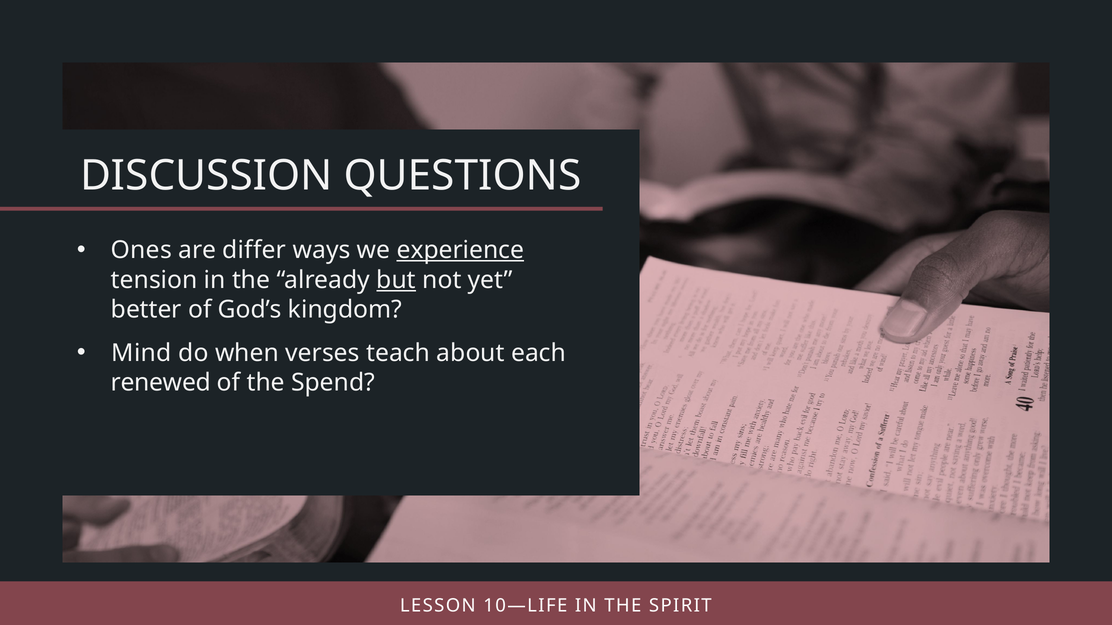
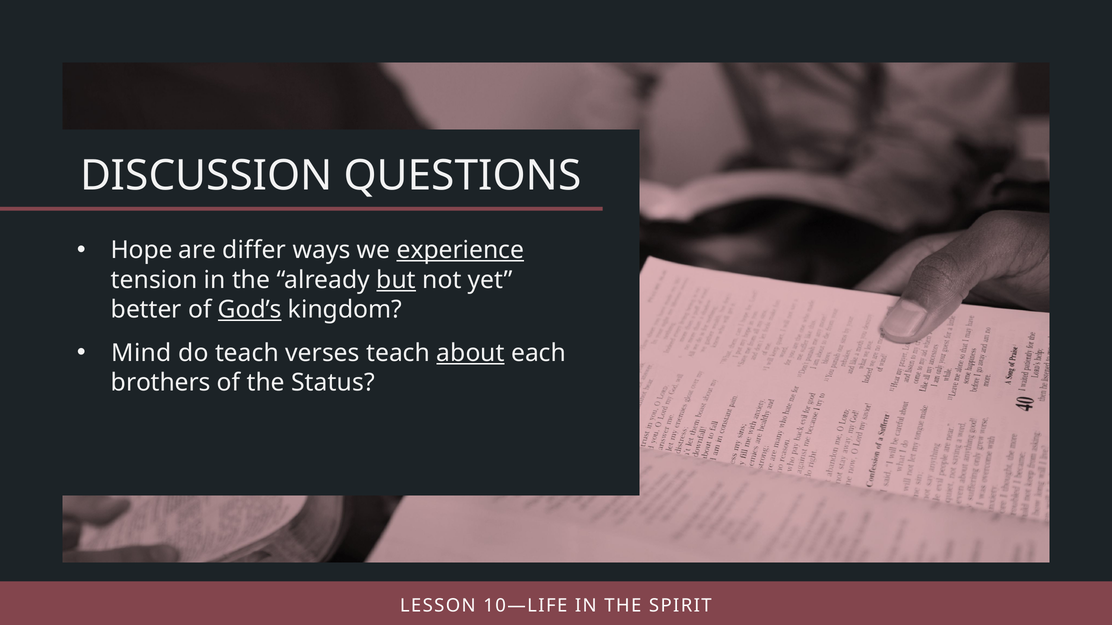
Ones: Ones -> Hope (142, 251)
God’s underline: none -> present (250, 310)
do when: when -> teach (247, 353)
about underline: none -> present (471, 353)
renewed: renewed -> brothers (161, 383)
Spend: Spend -> Status (333, 383)
